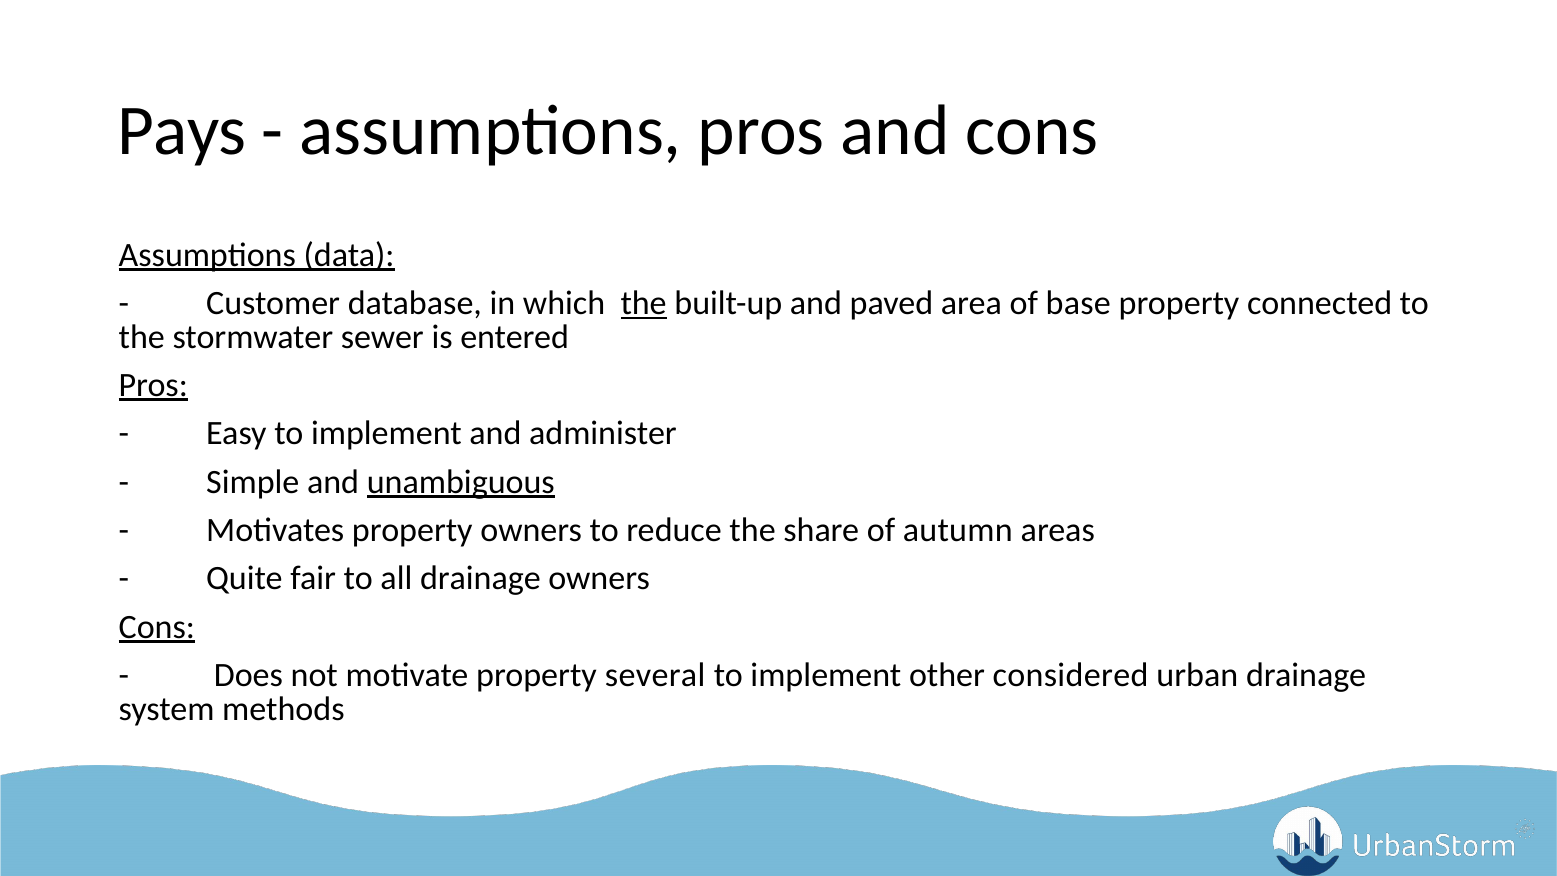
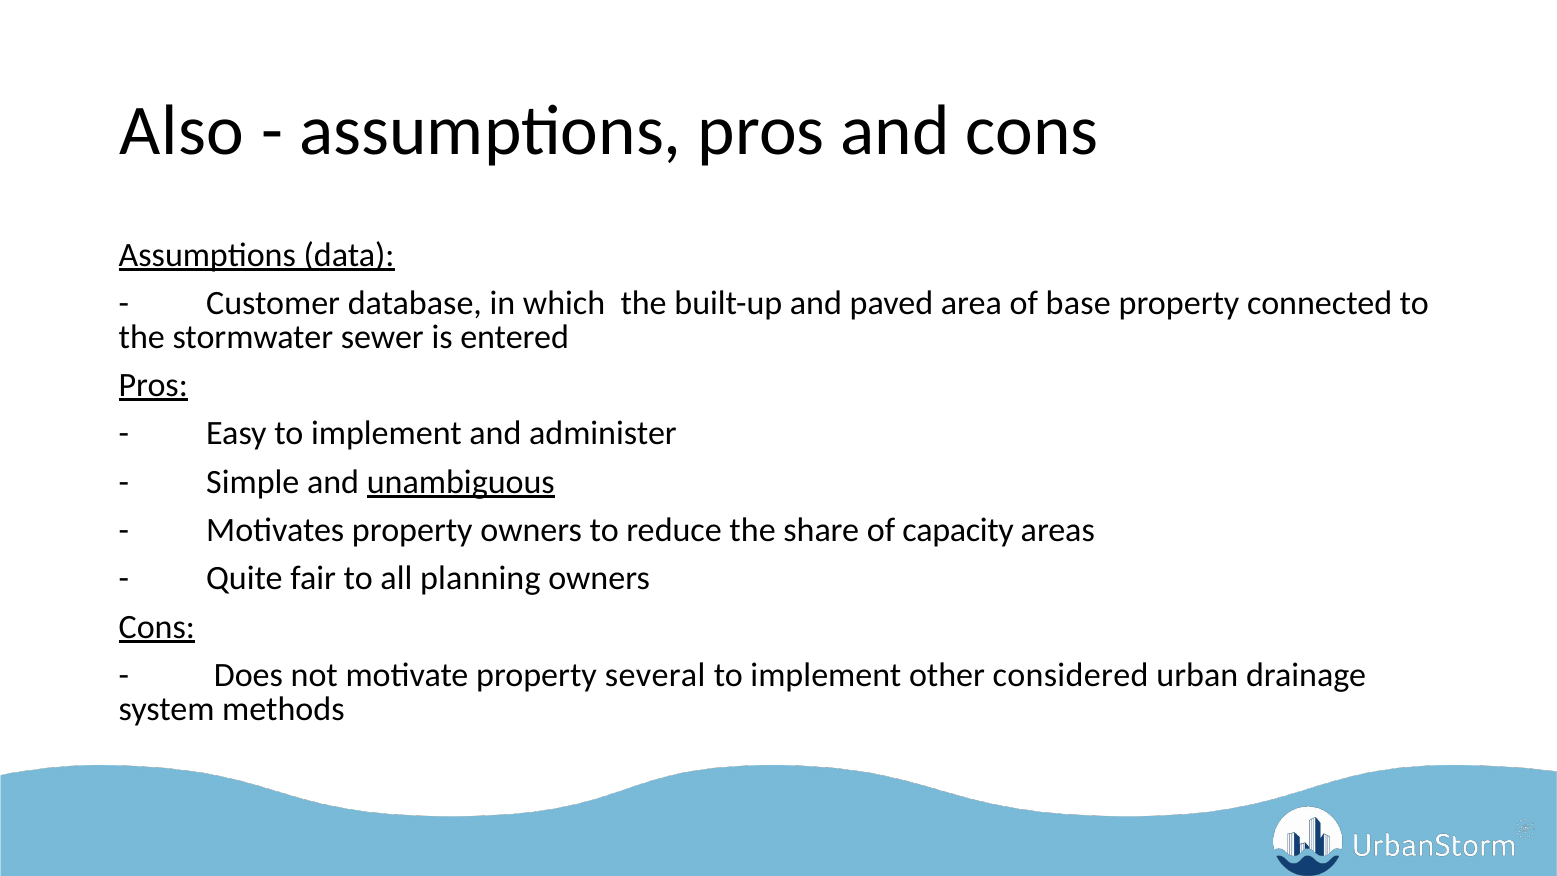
Pays: Pays -> Also (182, 131)
the underline: present -> none (644, 303)
autumn: autumn -> capacity (958, 530)
all drainage: drainage -> planning (480, 578)
